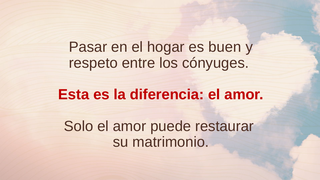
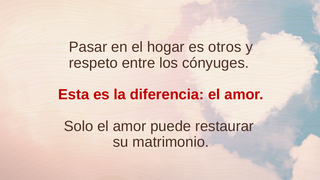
buen: buen -> otros (225, 47)
